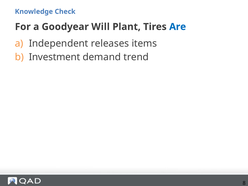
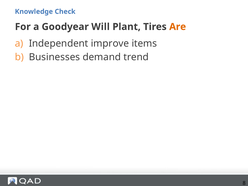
Are colour: blue -> orange (178, 27)
releases: releases -> improve (110, 43)
Investment: Investment -> Businesses (54, 57)
